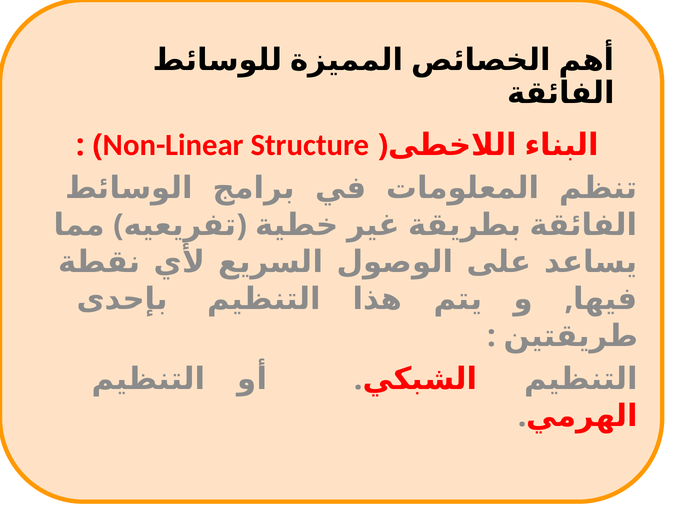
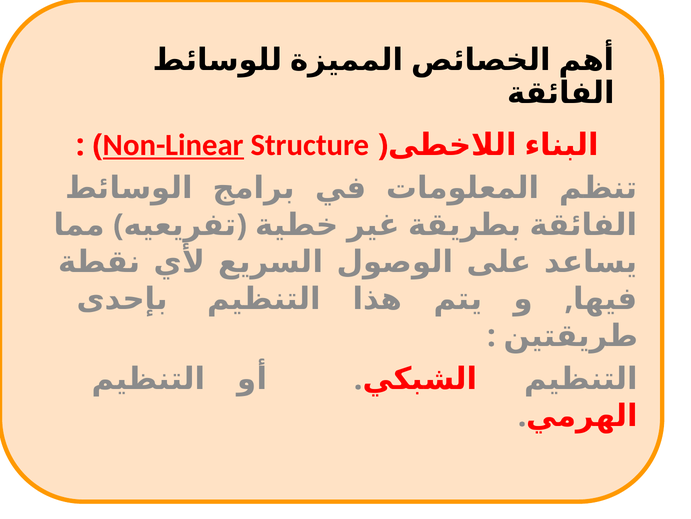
Non-Linear underline: none -> present (173, 145)
